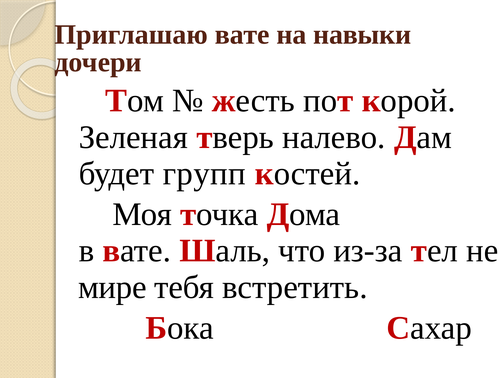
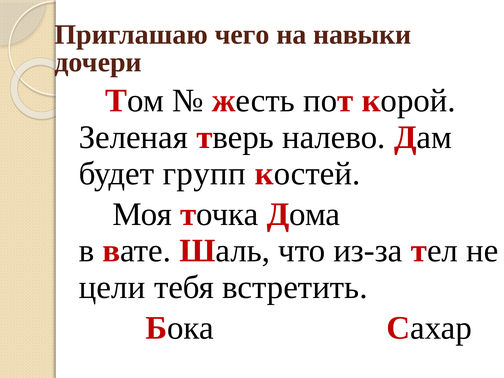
Приглашаю вате: вате -> чего (242, 34)
мире: мире -> цели (112, 287)
